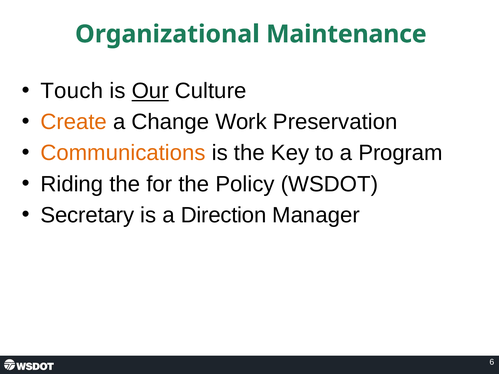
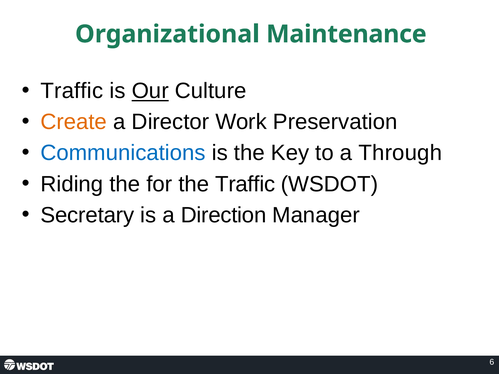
Touch: Touch -> Traffic (72, 91)
Change: Change -> Director (170, 122)
Communications colour: orange -> blue (123, 153)
Program: Program -> Through (400, 153)
the Policy: Policy -> Traffic (245, 184)
